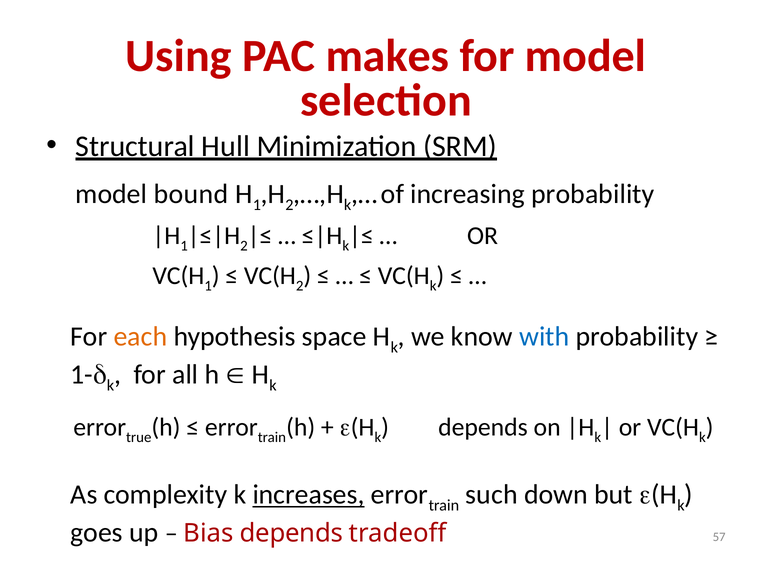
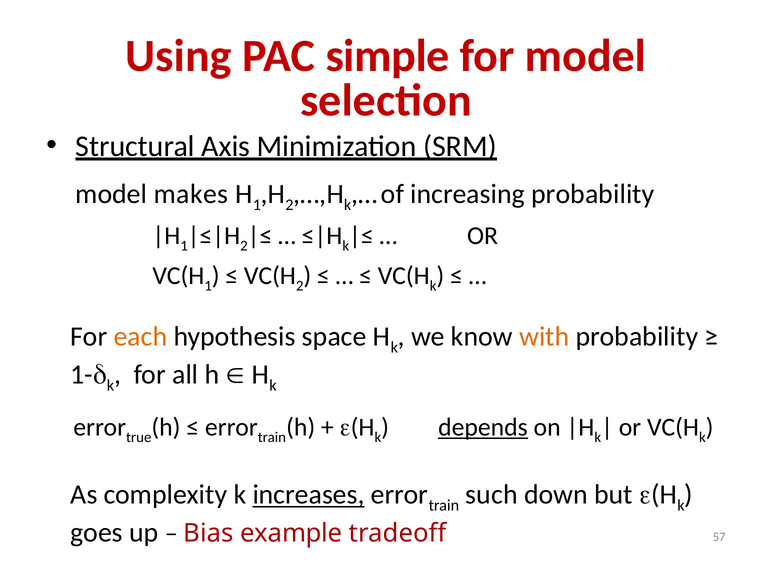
makes: makes -> simple (388, 56)
Hull: Hull -> Axis (226, 146)
bound: bound -> makes (191, 194)
with colour: blue -> orange (544, 337)
depends underline: none -> present (483, 427)
Bias depends: depends -> example (291, 533)
